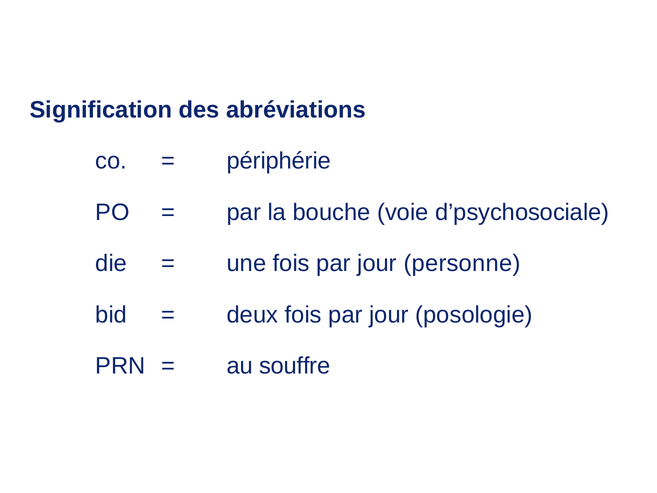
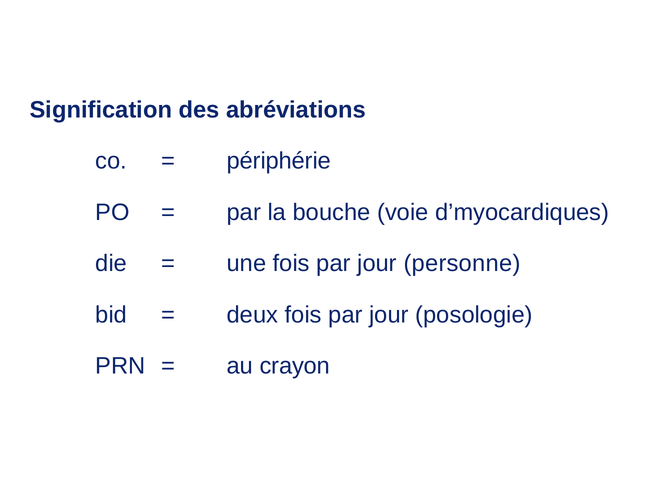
d’psychosociale: d’psychosociale -> d’myocardiques (522, 212)
souffre: souffre -> crayon (295, 366)
